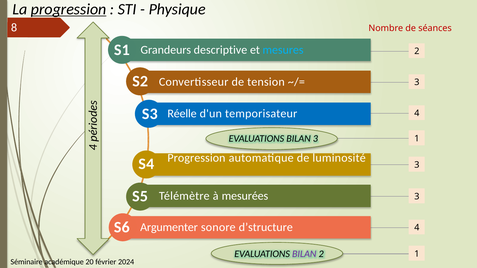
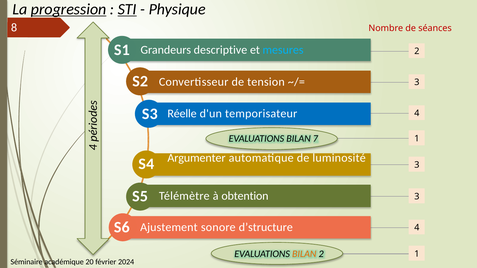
STI underline: none -> present (127, 9)
BILAN 3: 3 -> 7 (315, 139)
Progression: Progression -> Argumenter (197, 158)
mesurées: mesurées -> obtention (245, 196)
Argumenter: Argumenter -> Ajustement (169, 227)
BILAN colour: purple -> orange (304, 254)
